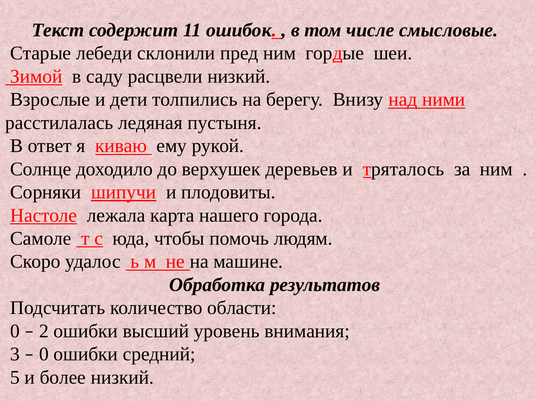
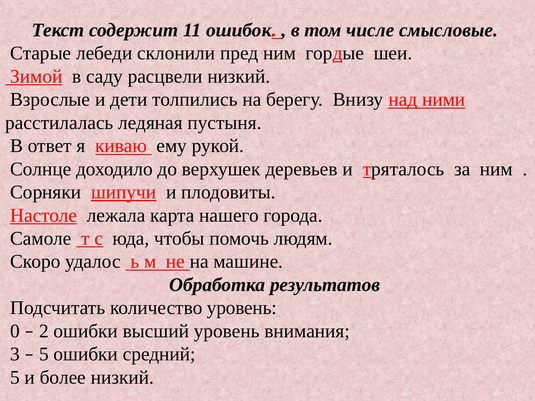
количество области: области -> уровень (242, 308)
0: 0 -> 5 (44, 354)
